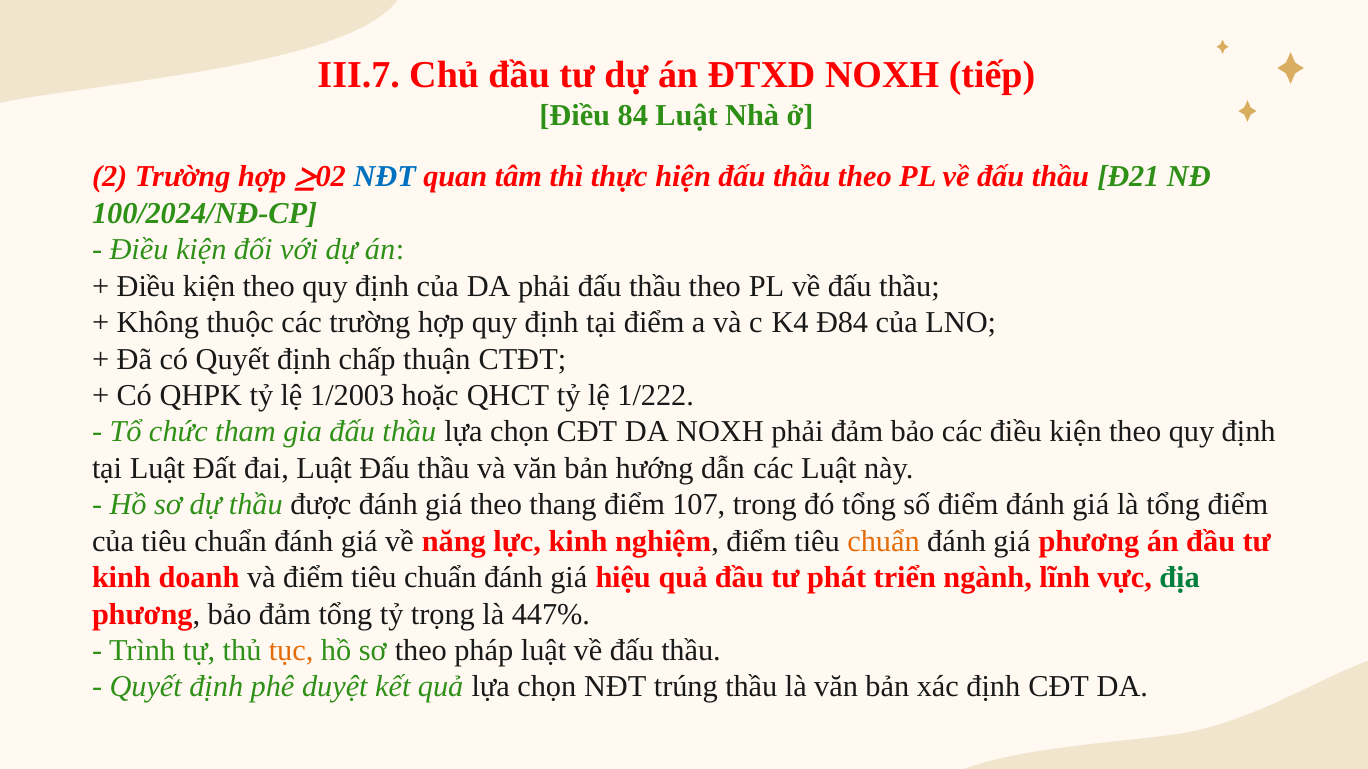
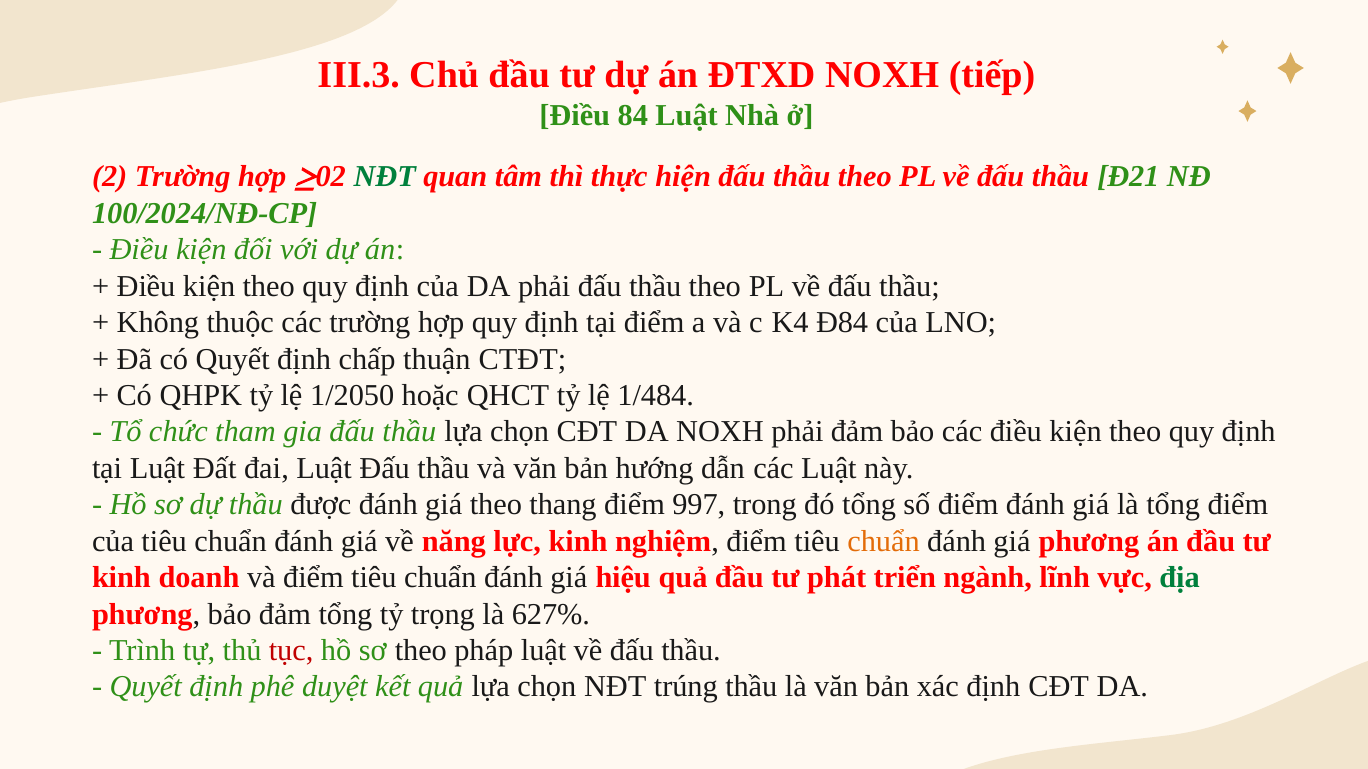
III.7: III.7 -> III.3 (359, 75)
NĐT colour: blue -> green (385, 177)
1/2003: 1/2003 -> 1/2050 (352, 396)
1/222: 1/222 -> 1/484 (656, 396)
107: 107 -> 997 (699, 505)
447%: 447% -> 627% (551, 615)
tục colour: orange -> red (291, 651)
